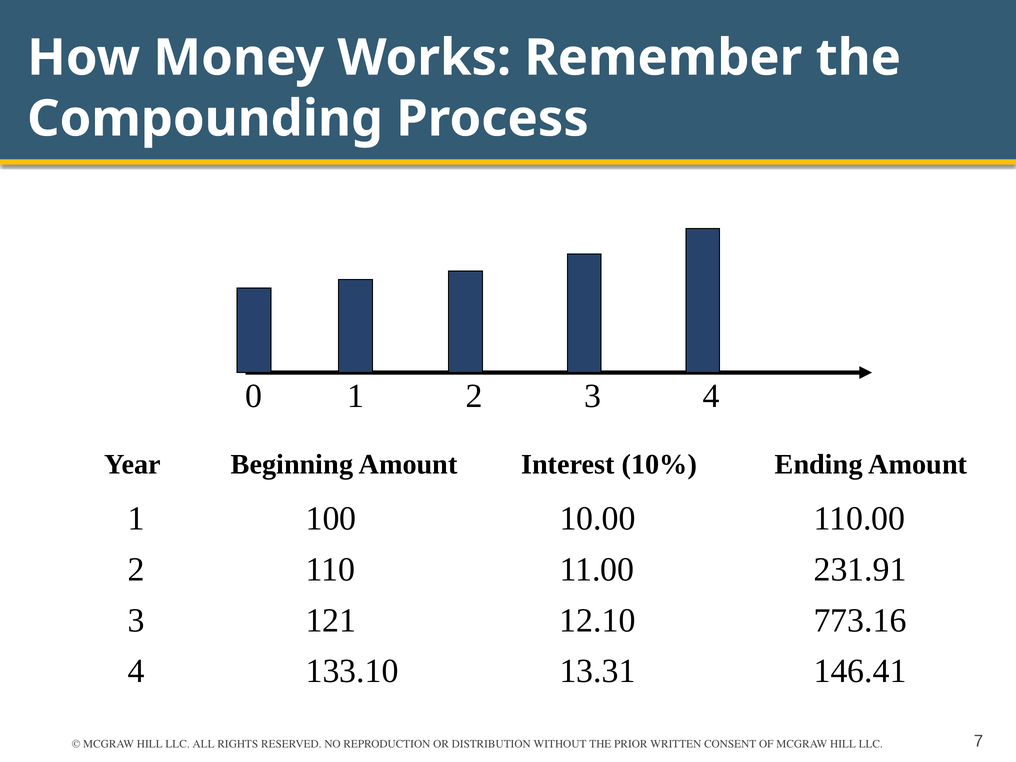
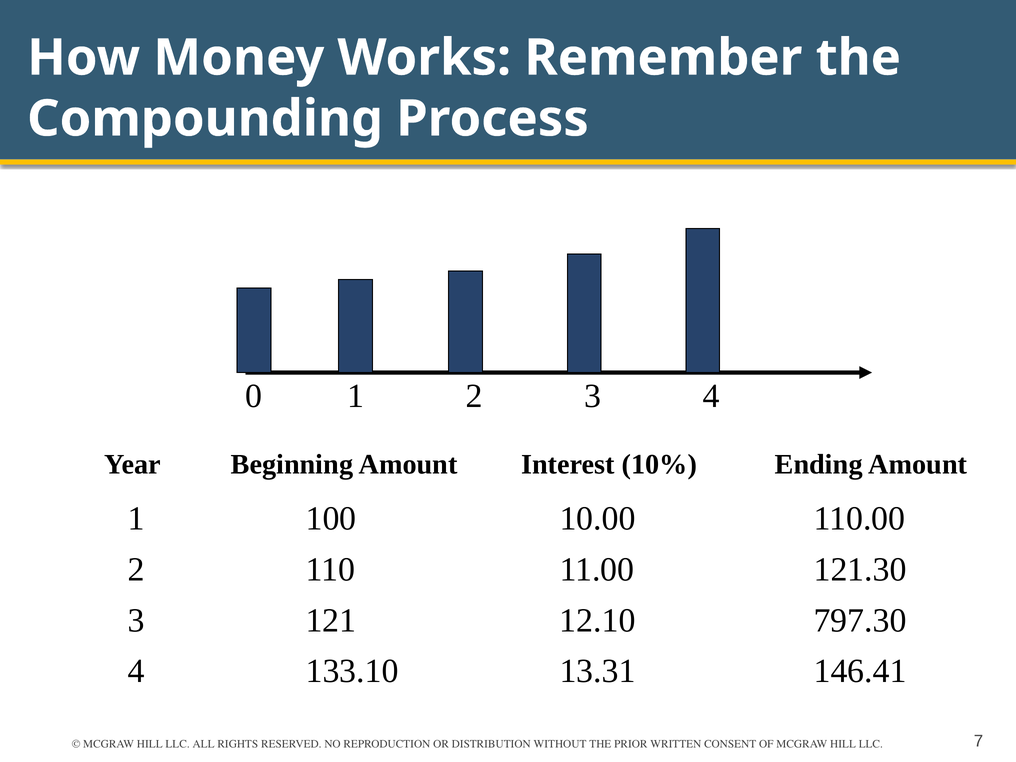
231.91: 231.91 -> 121.30 (860, 570)
773.16: 773.16 -> 797.30 (860, 620)
